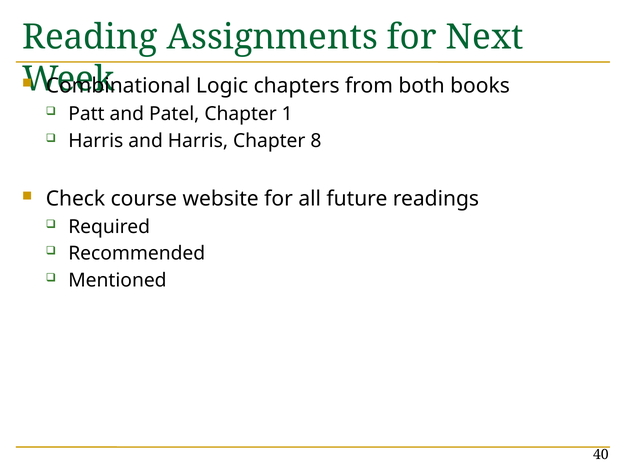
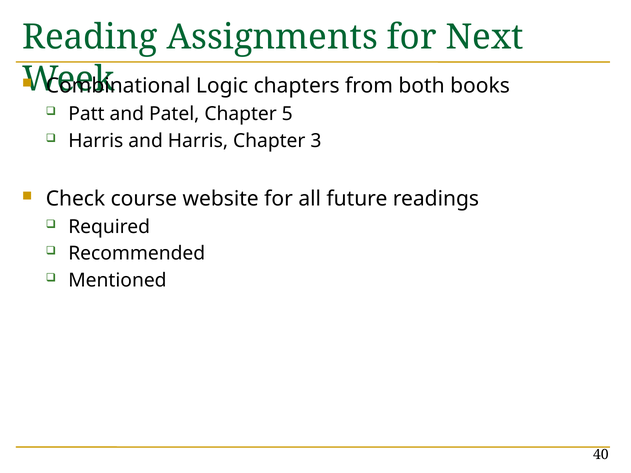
1: 1 -> 5 (287, 114)
8: 8 -> 3 (316, 141)
